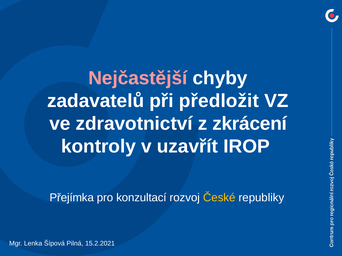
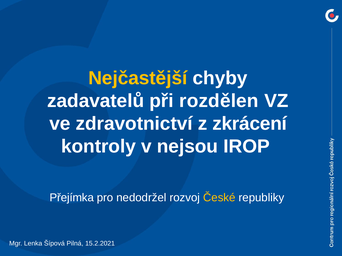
Nejčastější colour: pink -> yellow (138, 78)
předložit: předložit -> rozdělen (219, 101)
uzavřít: uzavřít -> nejsou (187, 147)
konzultací: konzultací -> nedodržel (141, 198)
